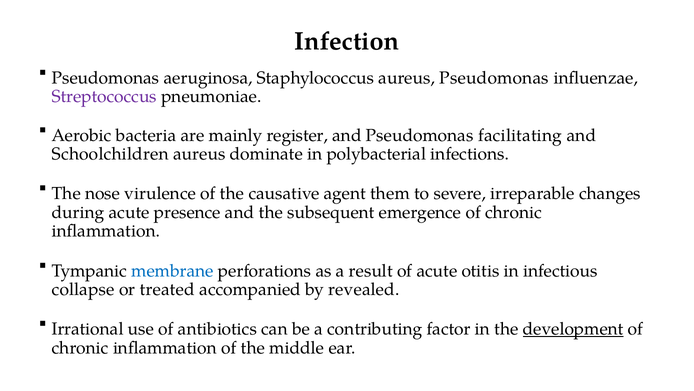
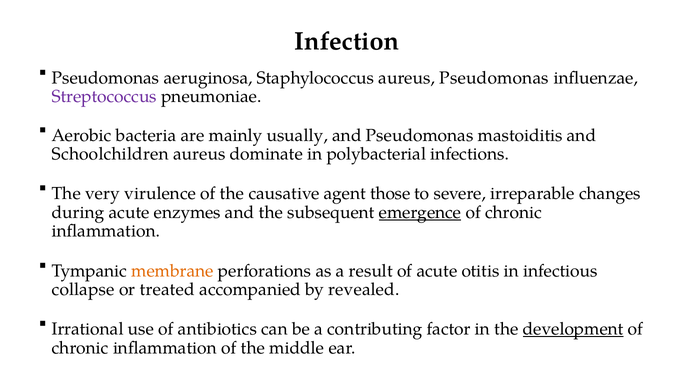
register: register -> usually (297, 135)
facilitating: facilitating -> mastoiditis (520, 135)
nose: nose -> very (103, 193)
them: them -> those (390, 193)
presence: presence -> enzymes (187, 212)
emergence underline: none -> present (420, 212)
membrane colour: blue -> orange (173, 270)
